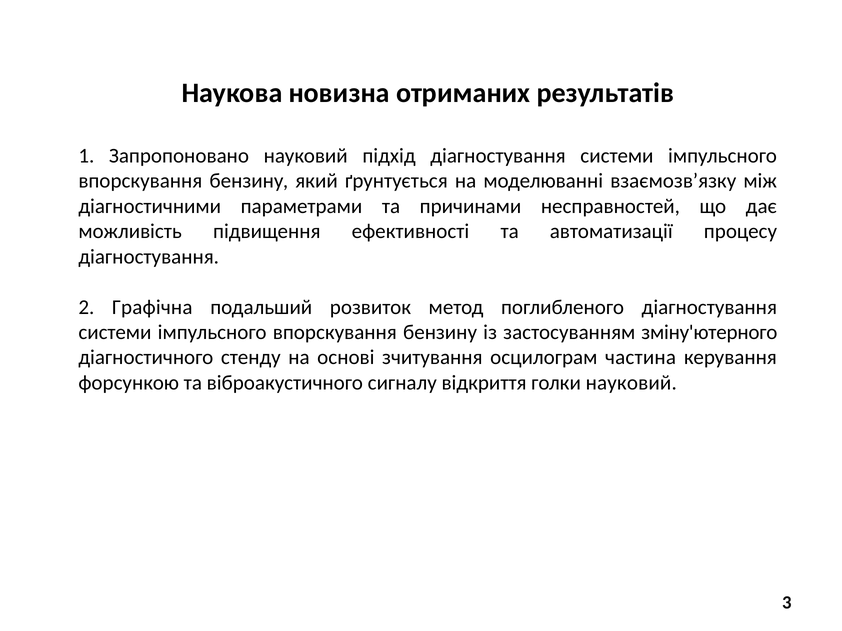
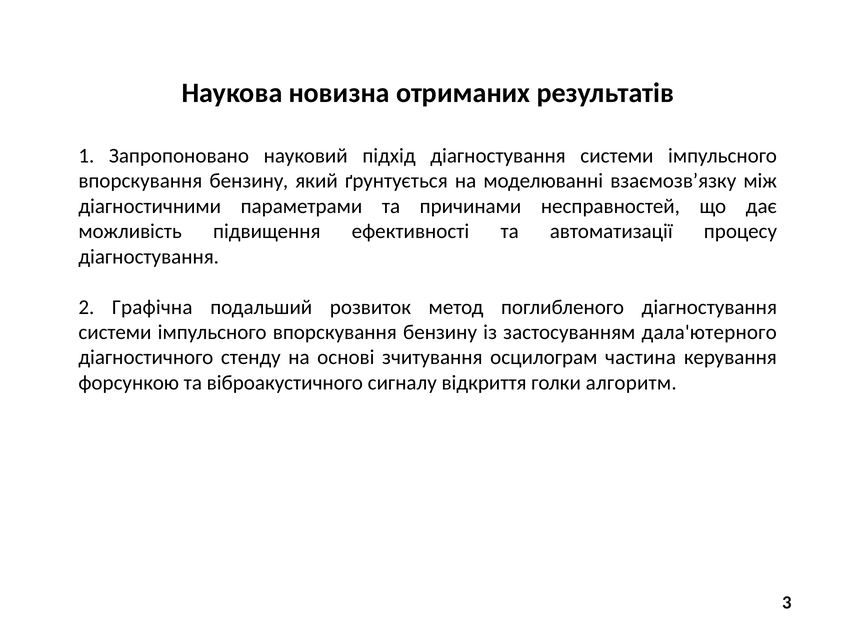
зміну'ютерного: зміну'ютерного -> дала'ютерного (709, 333)
голки науковий: науковий -> алгоритм (631, 383)
